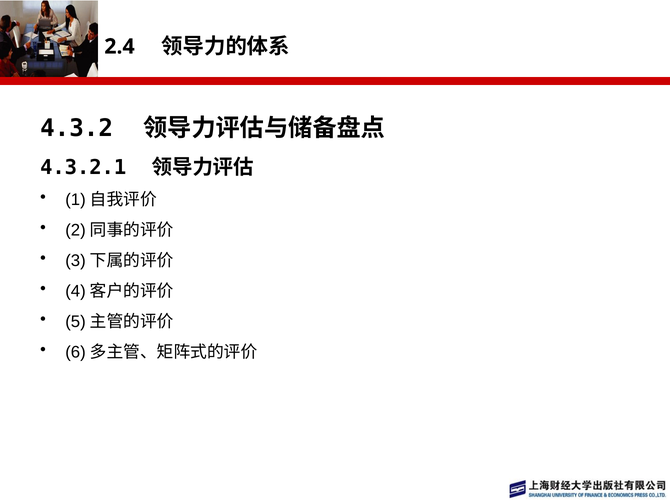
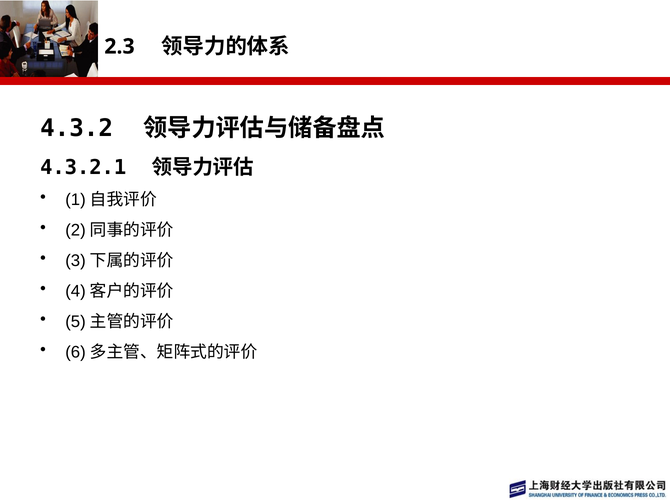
2.4: 2.4 -> 2.3 (119, 46)
